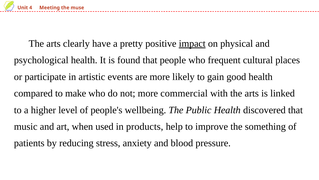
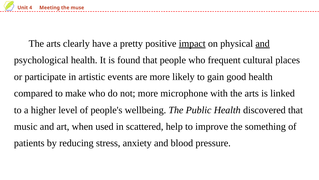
and underline: none -> present (263, 43)
commercial: commercial -> microphone (184, 93)
products: products -> scattered (145, 126)
